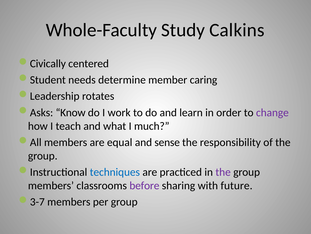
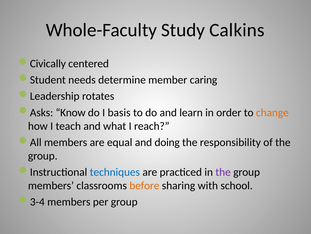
work: work -> basis (119, 112)
change colour: purple -> orange (272, 112)
much: much -> reach (152, 126)
sense: sense -> doing (167, 142)
before colour: purple -> orange (144, 185)
future: future -> school (237, 185)
3-7: 3-7 -> 3-4 (37, 201)
